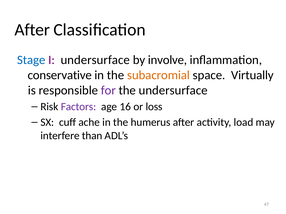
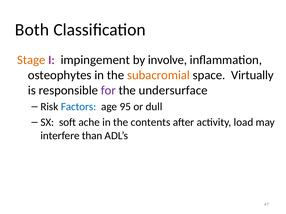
After: After -> Both (32, 30)
Stage colour: blue -> orange (31, 60)
I undersurface: undersurface -> impingement (95, 60)
conservative: conservative -> osteophytes (60, 75)
Factors colour: purple -> blue (79, 107)
16: 16 -> 95 (125, 107)
loss: loss -> dull (154, 107)
cuff: cuff -> soft (68, 123)
humerus: humerus -> contents (151, 123)
